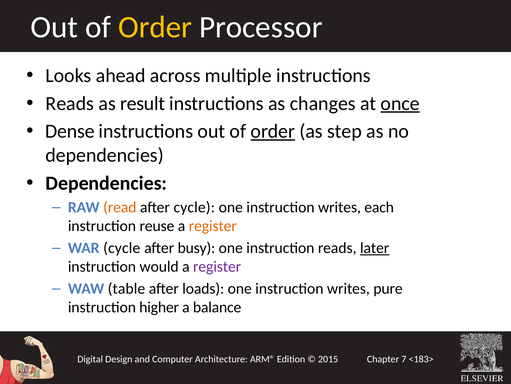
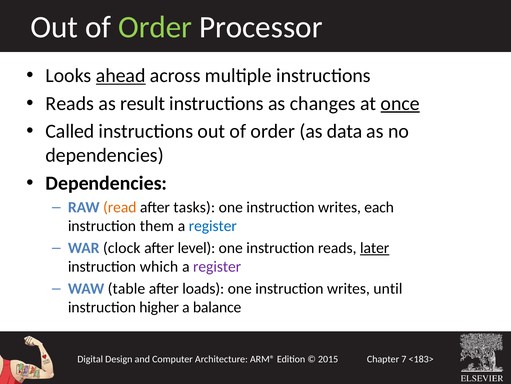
Order colour: yellow -> light green (155, 27)
ahead underline: none -> present (121, 75)
Dense: Dense -> Called (70, 131)
order underline: present -> none (273, 131)
step: step -> data (345, 131)
after cycle: cycle -> tasks (194, 207)
reuse: reuse -> them (157, 226)
register colour: orange -> blue (213, 226)
WAR cycle: cycle -> clock (122, 248)
busy: busy -> level (196, 248)
would: would -> which (159, 266)
pure: pure -> until (388, 288)
